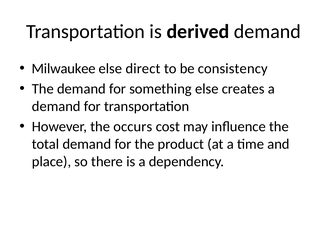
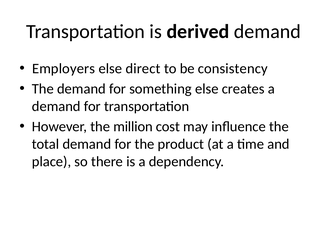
Milwaukee: Milwaukee -> Employers (64, 69)
occurs: occurs -> million (133, 127)
